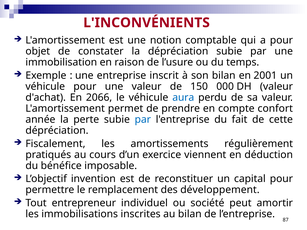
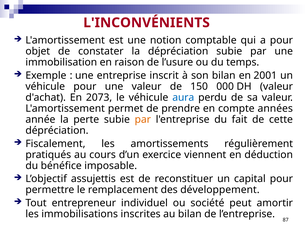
2066: 2066 -> 2073 (99, 98)
confort: confort -> années (275, 109)
par colour: blue -> orange (143, 120)
invention: invention -> assujettis (93, 179)
